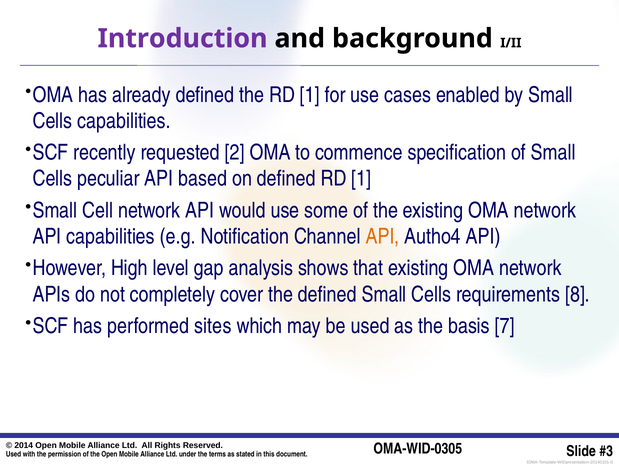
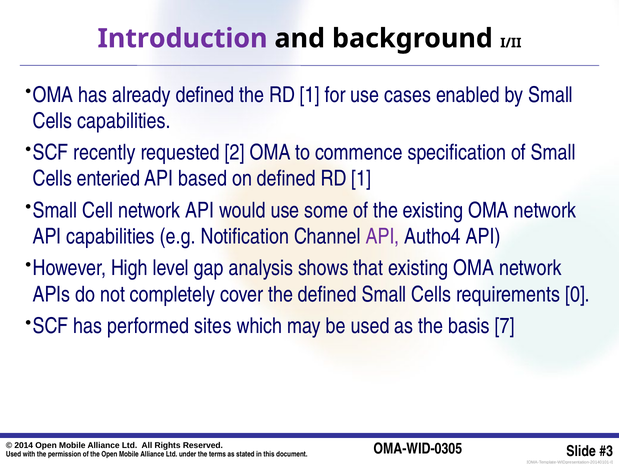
peculiar: peculiar -> enteried (109, 179)
API colour: orange -> purple (383, 237)
8: 8 -> 0 (578, 295)
